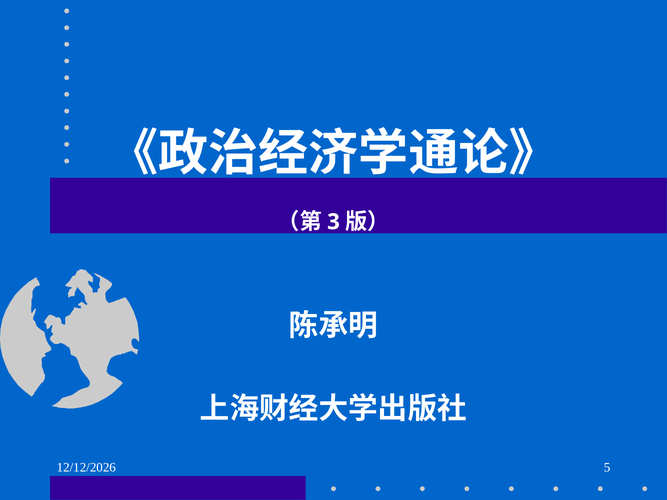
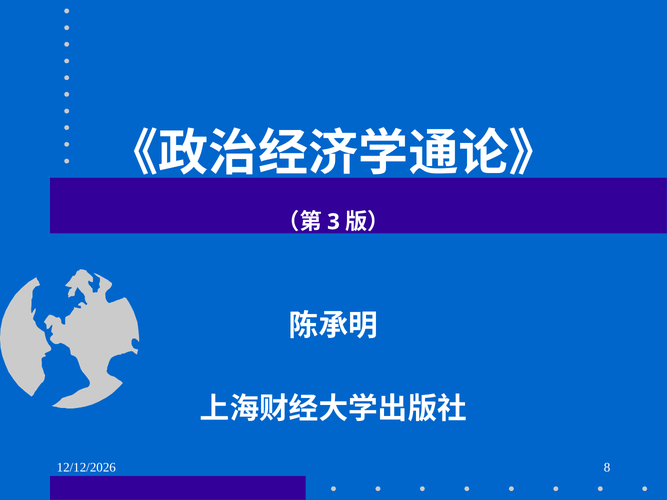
5: 5 -> 8 (607, 468)
